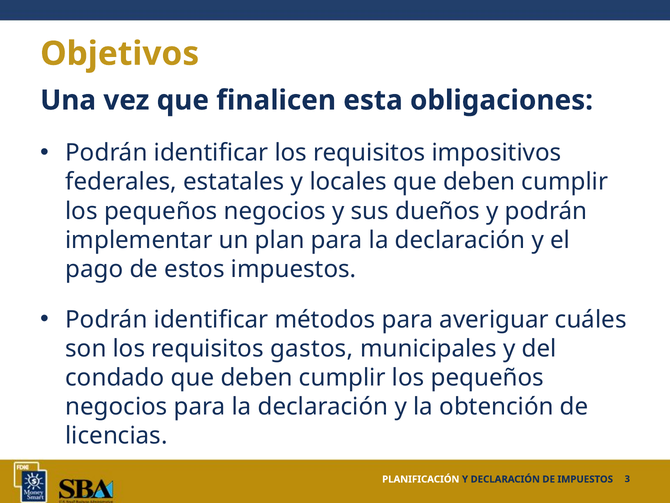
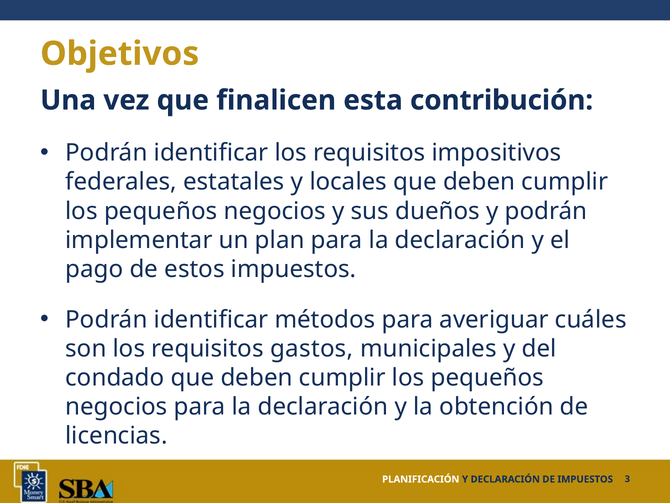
obligaciones: obligaciones -> contribución (502, 100)
